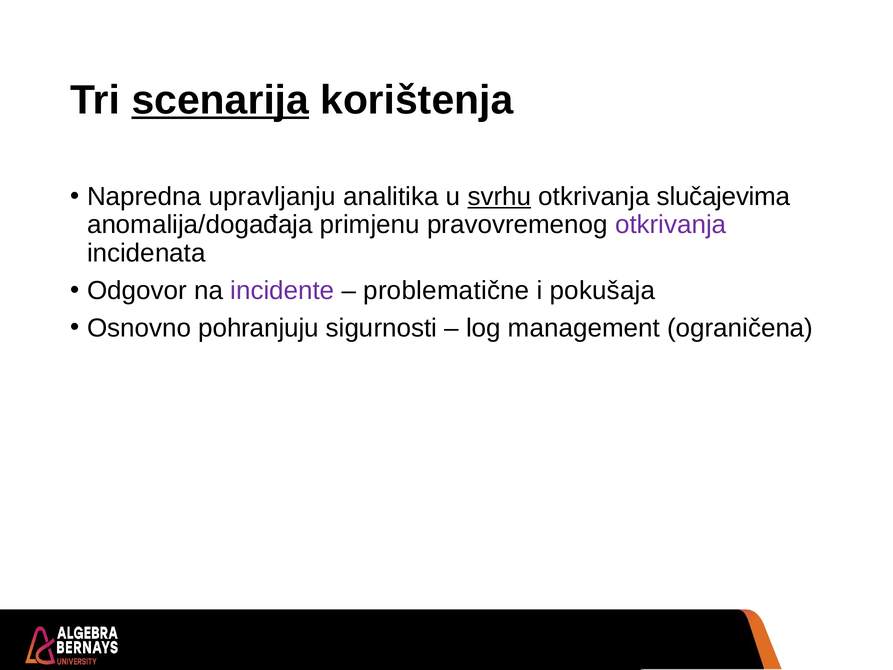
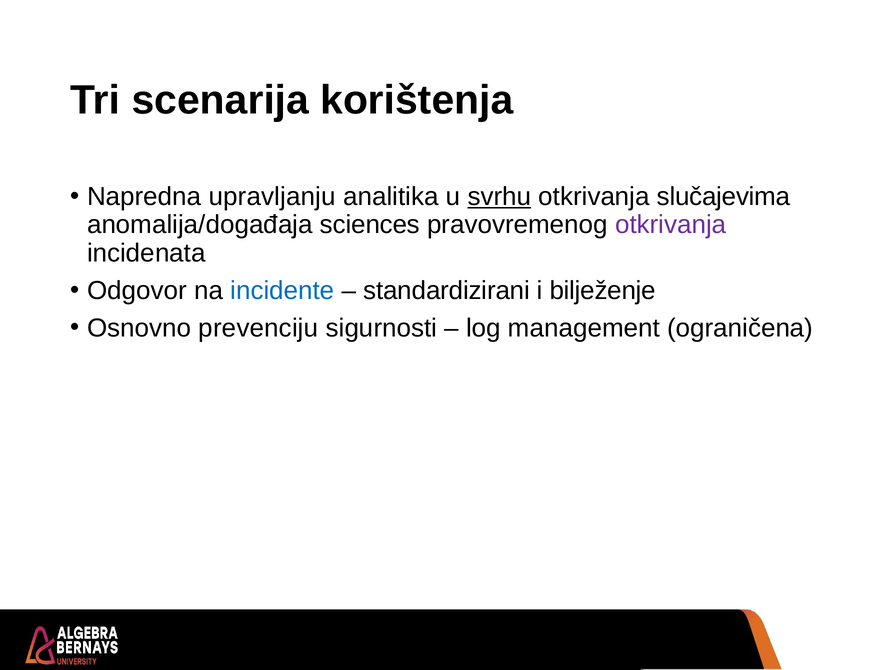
scenarija underline: present -> none (220, 100)
primjenu: primjenu -> sciences (370, 225)
incidente colour: purple -> blue (282, 290)
problematične: problematične -> standardizirani (447, 290)
pokušaja: pokušaja -> bilježenje (603, 290)
pohranjuju: pohranjuju -> prevenciju (258, 328)
